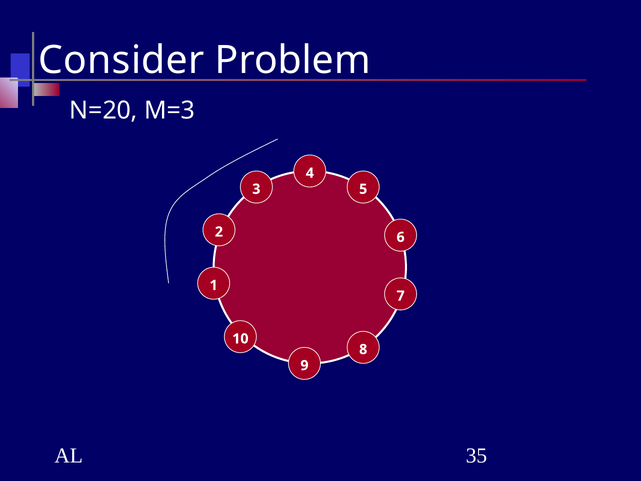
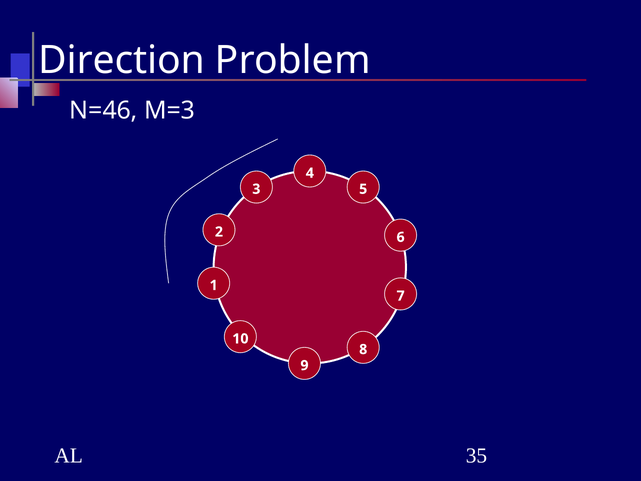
Consider: Consider -> Direction (122, 60)
N=20: N=20 -> N=46 (104, 110)
